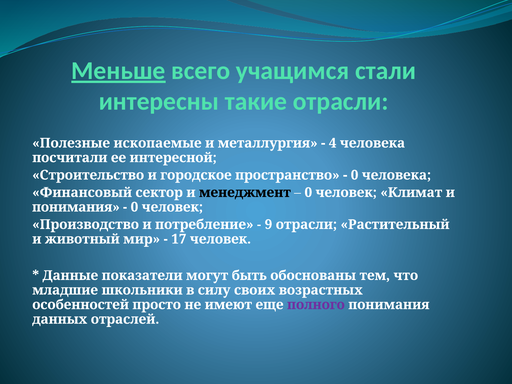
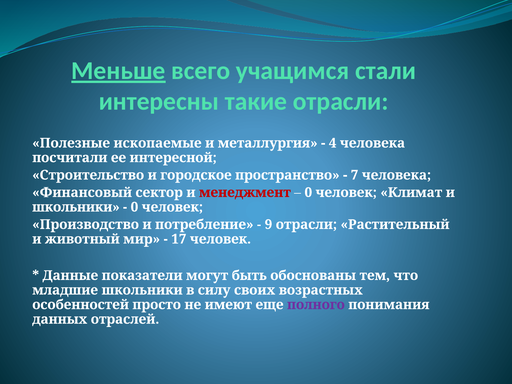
0: 0 -> 7 (355, 175)
менеджмент colour: black -> red (245, 192)
понимания: понимания -> школьники (76, 207)
